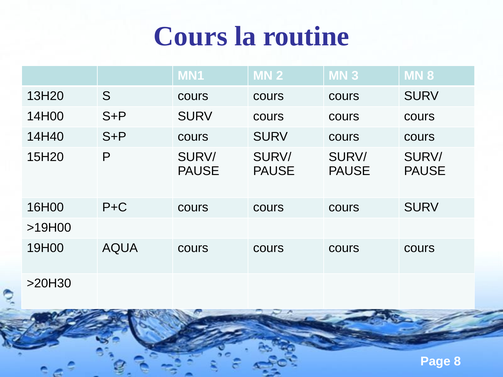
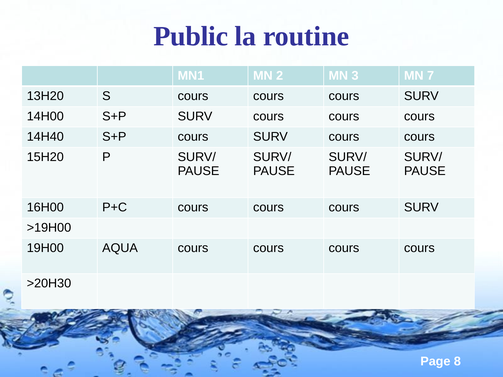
Cours: Cours -> Public (191, 36)
MN 8: 8 -> 7 (431, 76)
